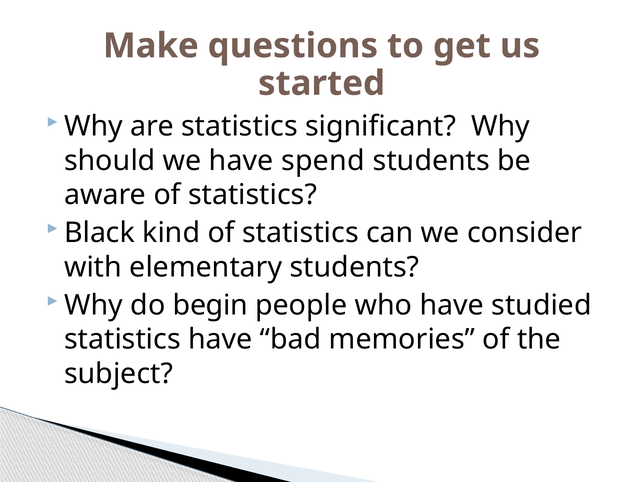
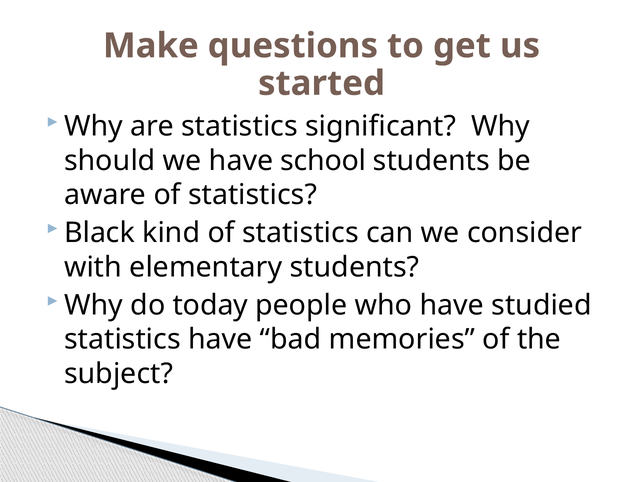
spend: spend -> school (323, 161)
begin: begin -> today (210, 305)
